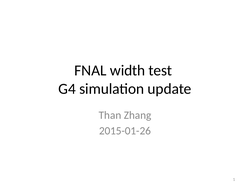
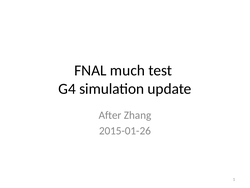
width: width -> much (127, 70)
Than: Than -> After (110, 115)
